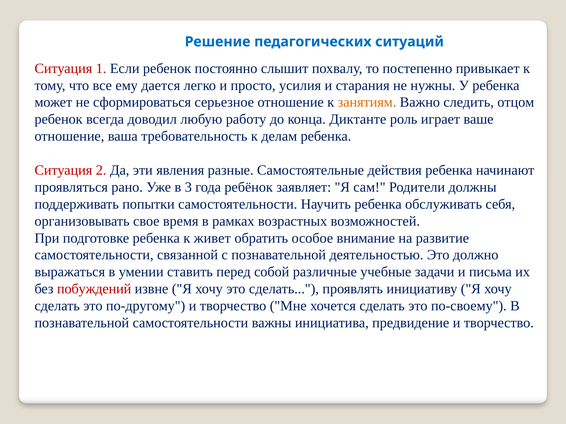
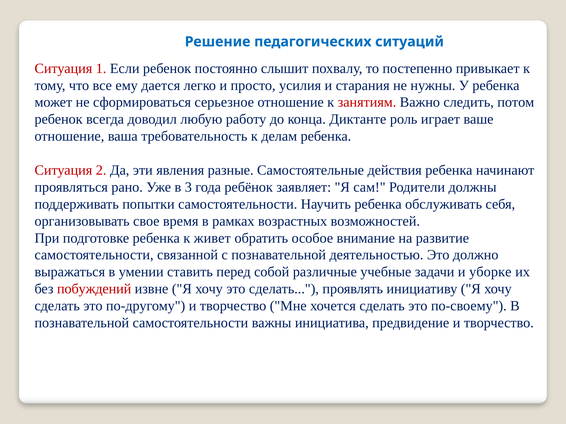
занятиям colour: orange -> red (367, 102)
отцом: отцом -> потом (516, 102)
письма: письма -> уборке (490, 272)
